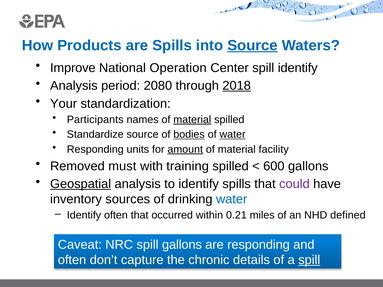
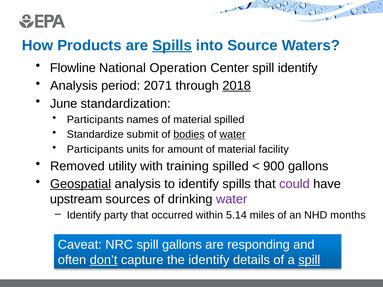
Spills underline: none -> present (172, 45)
Source underline: present -> none (253, 45)
Improve: Improve -> Flowline (73, 68)
2080: 2080 -> 2071 (158, 86)
Your: Your -> June (64, 104)
material underline: present -> none (192, 120)
Standardize source: source -> submit (143, 135)
Responding: Responding -> Participants (95, 149)
amount underline: present -> none (185, 149)
must: must -> utility (122, 166)
600: 600 -> 900 (274, 166)
inventory: inventory -> upstream (76, 199)
water colour: blue -> purple (232, 199)
Identify often: often -> party (116, 215)
0.21: 0.21 -> 5.14 (236, 215)
defined: defined -> months (348, 215)
don’t underline: none -> present (104, 260)
the chronic: chronic -> identify (209, 260)
